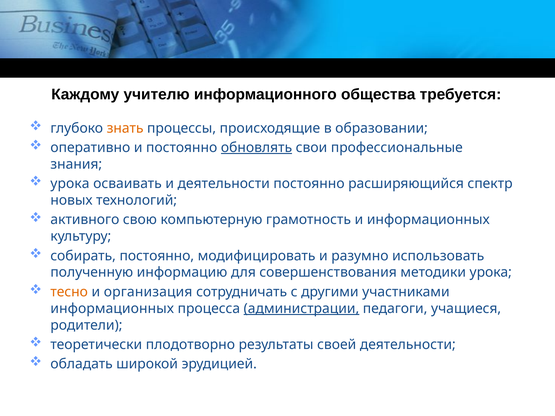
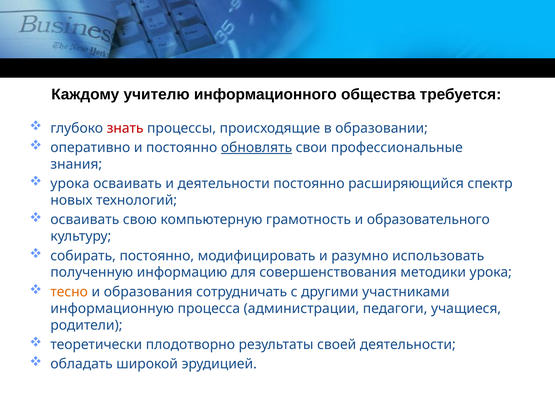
знать colour: orange -> red (125, 128)
активного: активного -> осваивать (85, 220)
и информационных: информационных -> образовательного (428, 220)
организация: организация -> образования (148, 292)
информационных: информационных -> информационную (112, 309)
администрации underline: present -> none (301, 309)
